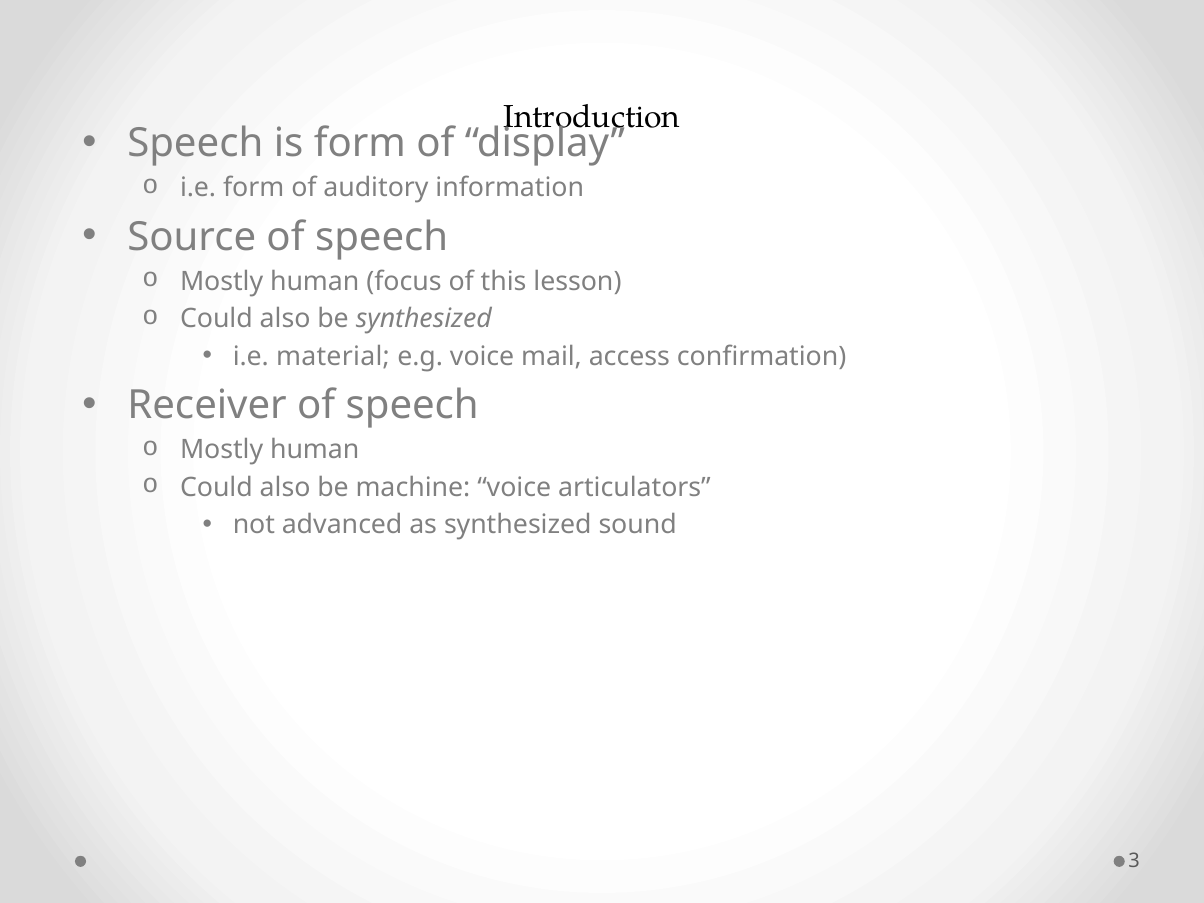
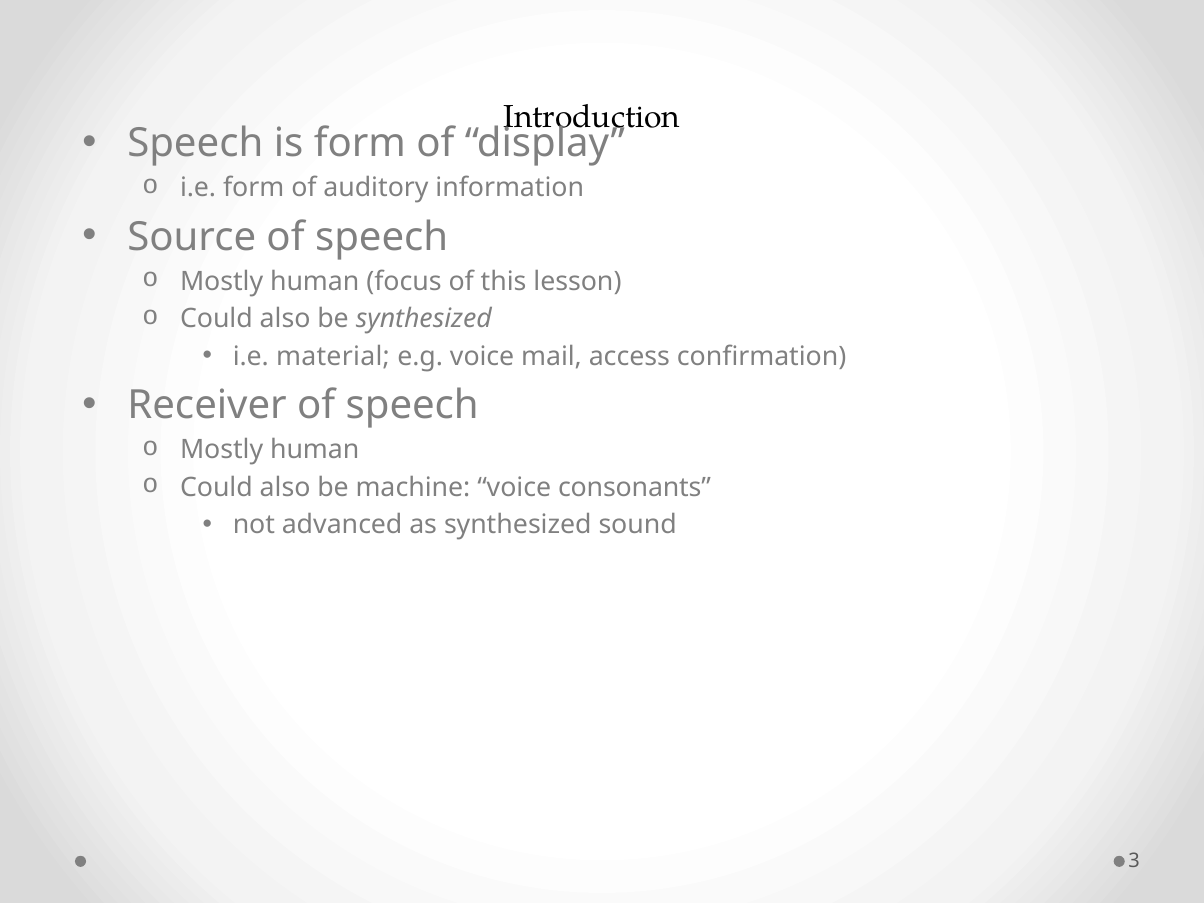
articulators: articulators -> consonants (634, 487)
